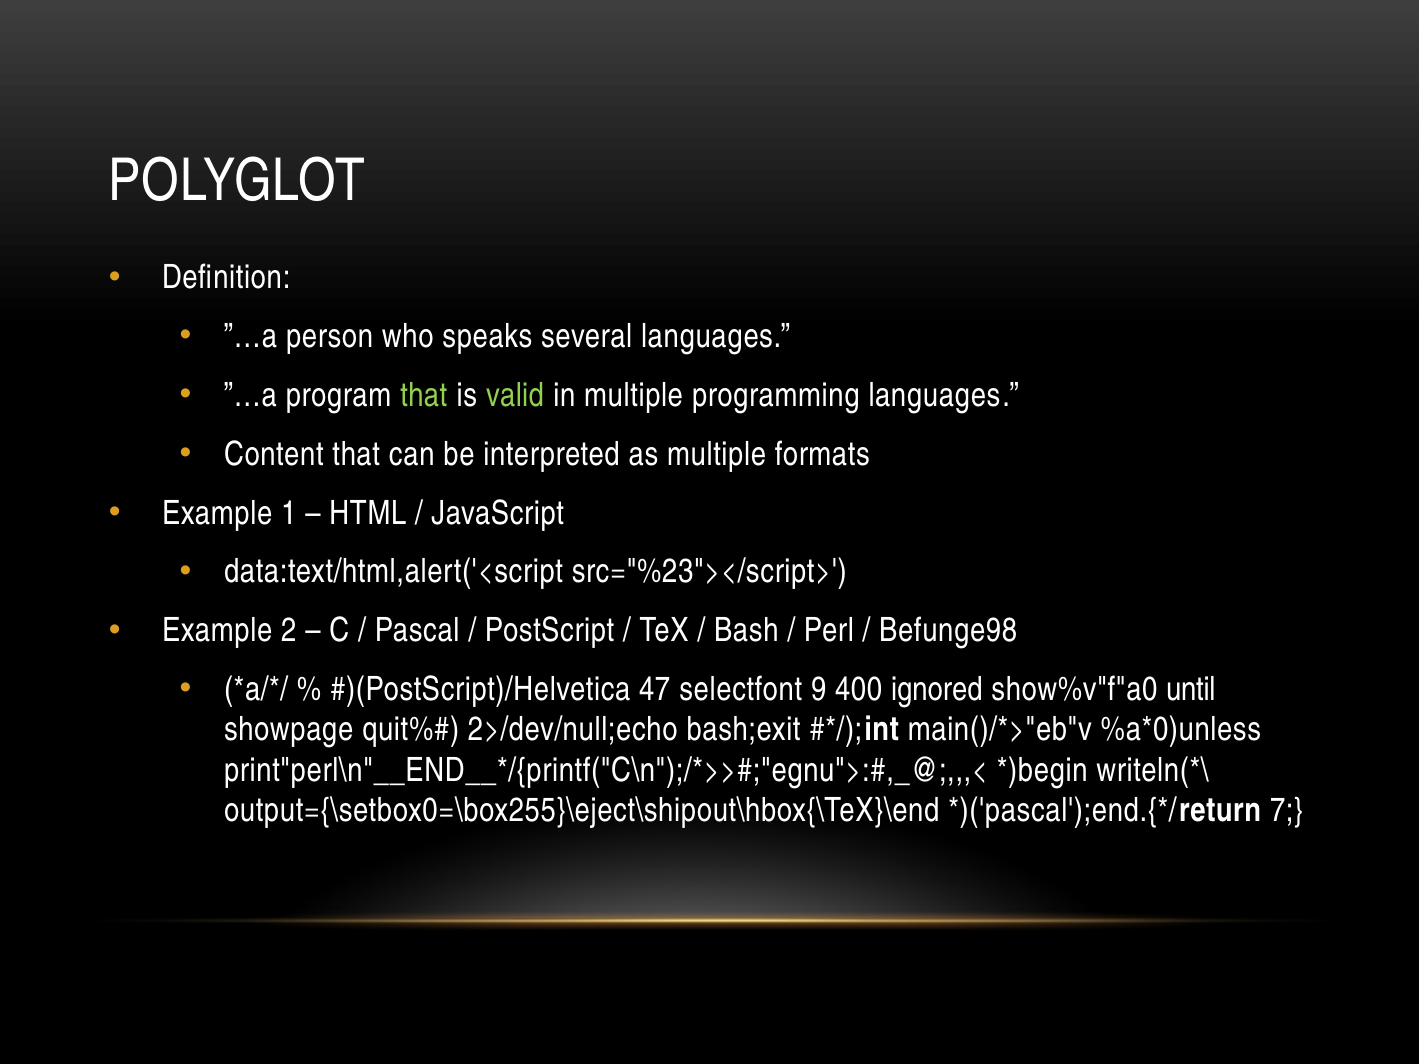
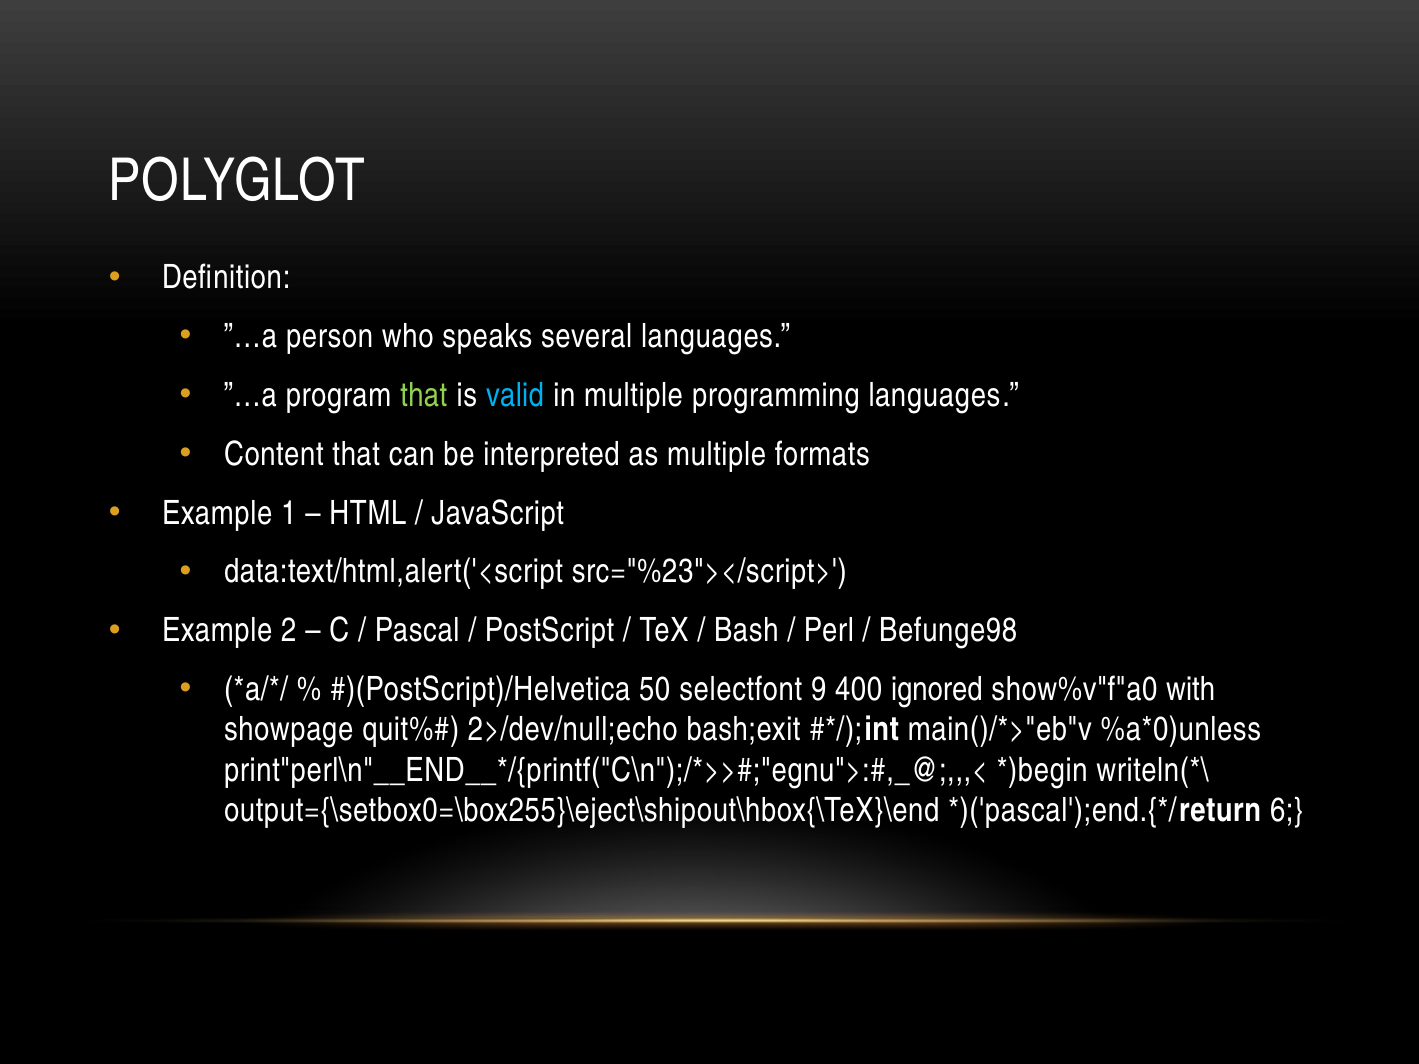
valid colour: light green -> light blue (515, 396)
47: 47 -> 50 (655, 690)
until: until -> with (1191, 690)
7: 7 -> 6 (1287, 811)
